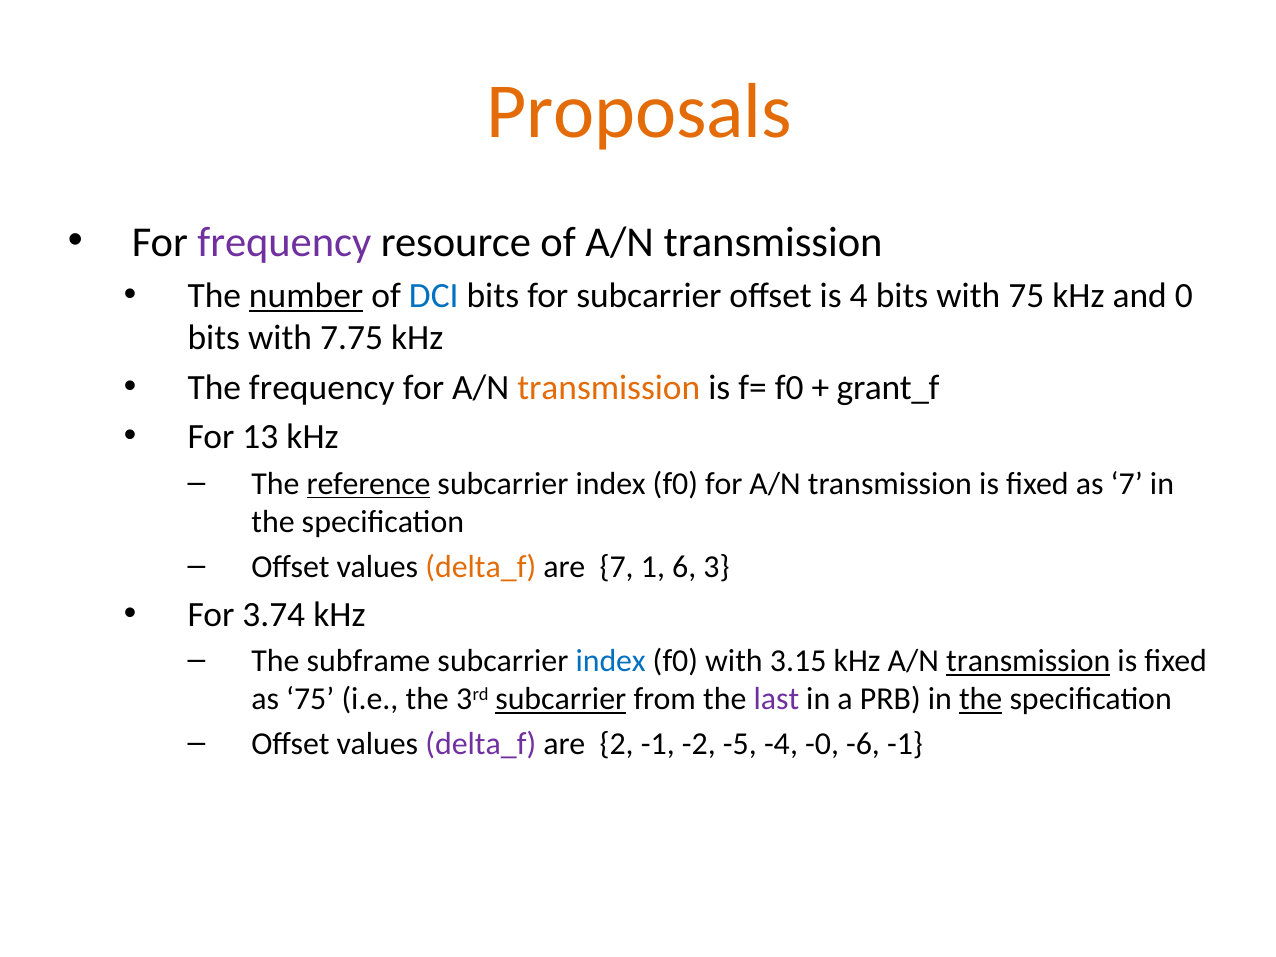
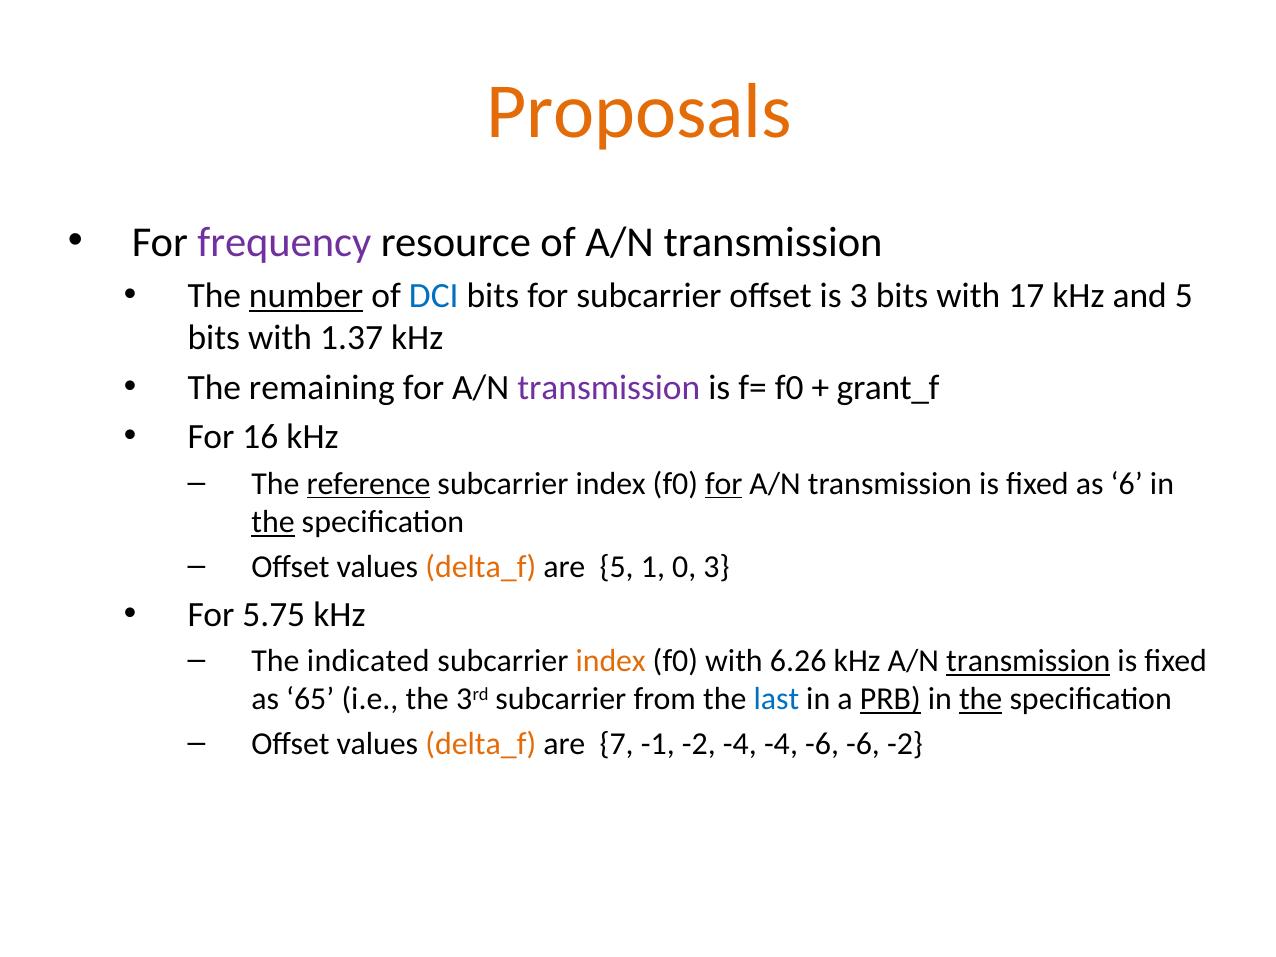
is 4: 4 -> 3 (859, 295)
with 75: 75 -> 17 (1026, 295)
and 0: 0 -> 5 (1184, 295)
7.75: 7.75 -> 1.37 (352, 338)
The frequency: frequency -> remaining (322, 388)
transmission colour: orange -> purple (609, 388)
13: 13 -> 16 (260, 437)
for underline: none -> present (724, 484)
as 7: 7 -> 6 (1127, 484)
the underline: none -> present (273, 522)
are 7: 7 -> 5 (617, 567)
6: 6 -> 0 (684, 567)
3.74: 3.74 -> 5.75 (274, 614)
subframe: subframe -> indicated (368, 661)
index colour: blue -> orange (611, 661)
3.15: 3.15 -> 6.26 (798, 661)
as 75: 75 -> 65 (310, 699)
subcarrier underline: present -> none (561, 699)
last colour: purple -> blue (776, 699)
PRB underline: none -> present (890, 699)
delta_f colour: purple -> orange (481, 744)
2: 2 -> 7 (617, 744)
-2 -5: -5 -> -4 (740, 744)
-4 -0: -0 -> -6 (822, 744)
-6 -1: -1 -> -2 (905, 744)
